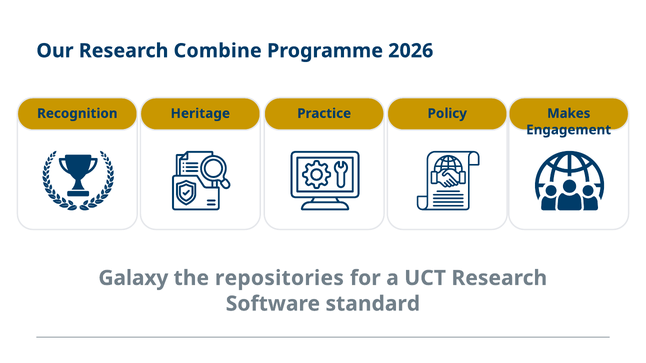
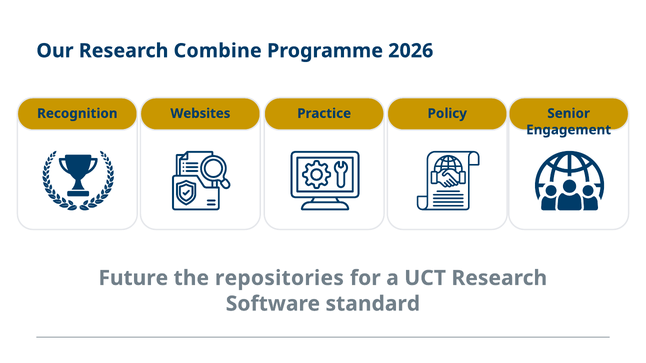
Heritage: Heritage -> Websites (200, 114)
Makes: Makes -> Senior (569, 114)
Galaxy: Galaxy -> Future (133, 278)
